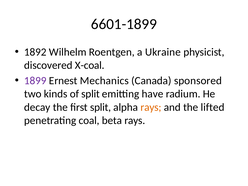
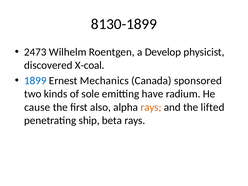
6601-1899: 6601-1899 -> 8130-1899 (124, 24)
1892: 1892 -> 2473 (35, 52)
Ukraine: Ukraine -> Develop (163, 52)
1899 colour: purple -> blue (35, 81)
of split: split -> sole (91, 94)
decay: decay -> cause (37, 107)
first split: split -> also (101, 107)
coal: coal -> ship (89, 120)
